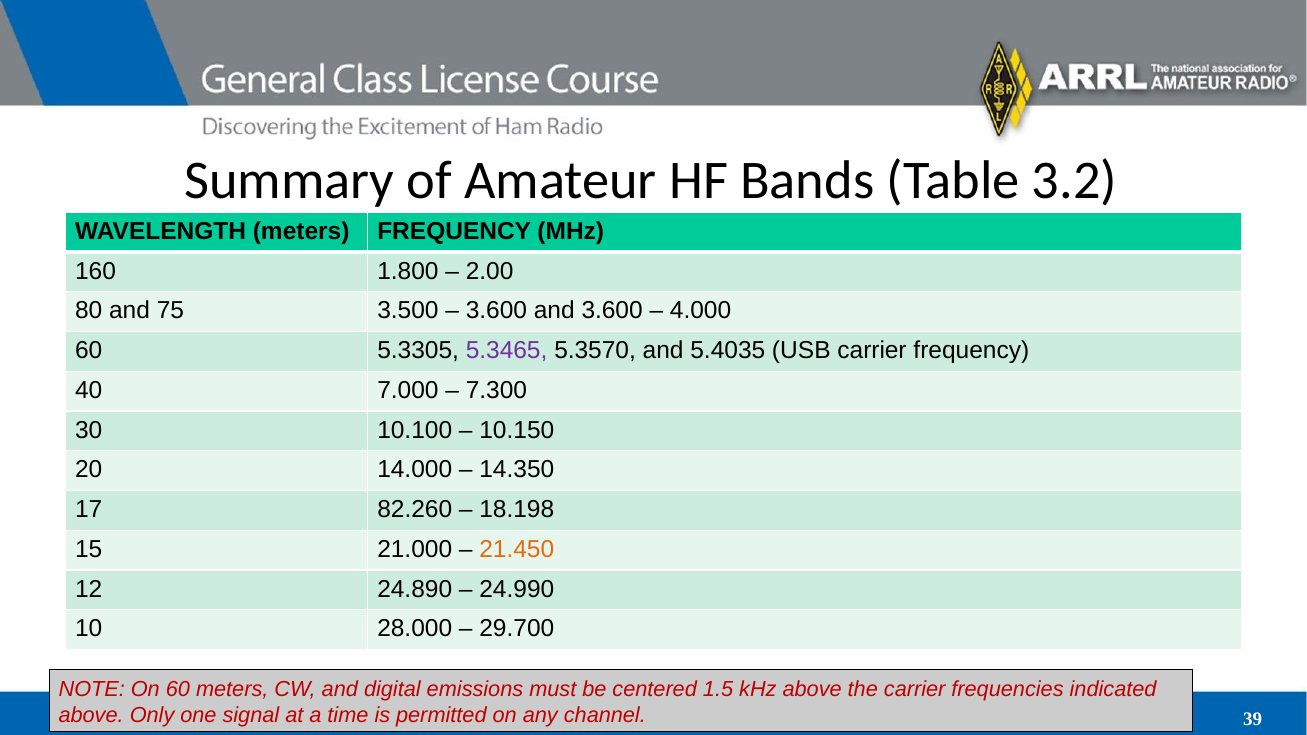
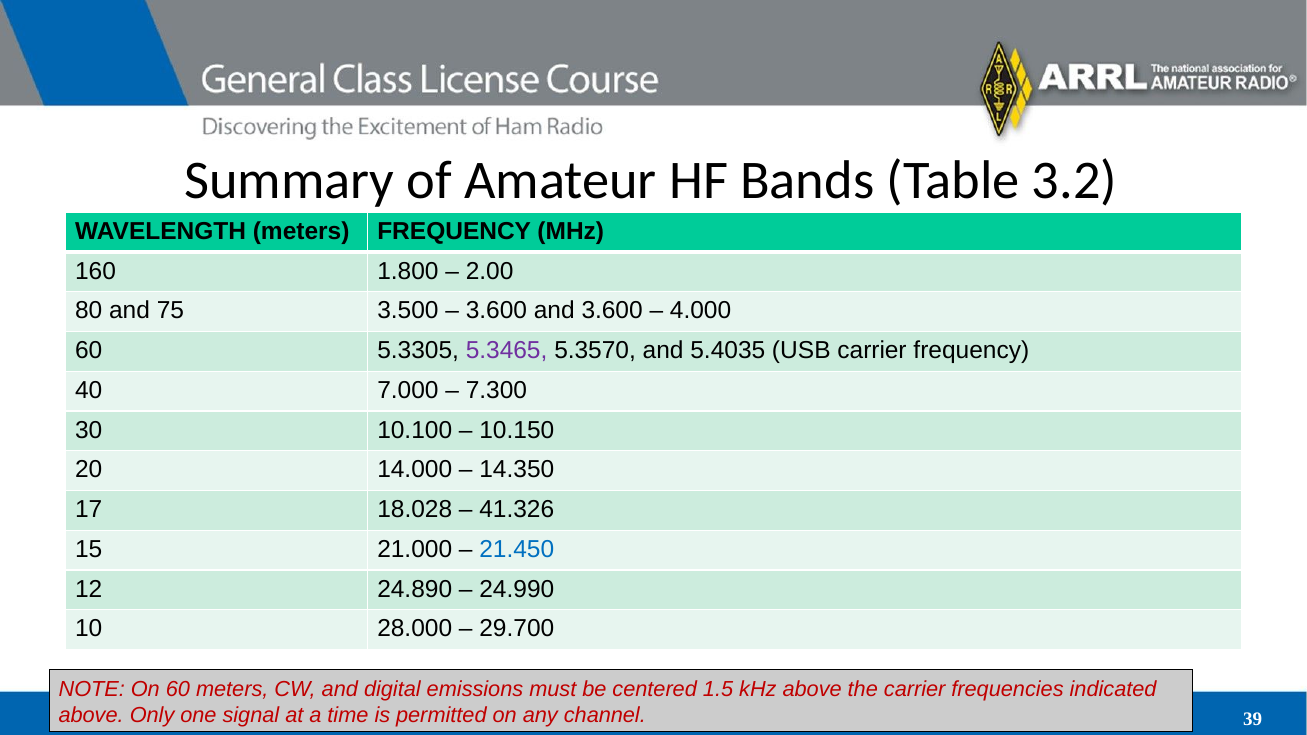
82.260: 82.260 -> 18.028 (415, 510)
18.198: 18.198 -> 41.326 (517, 510)
21.450 colour: orange -> blue (517, 549)
